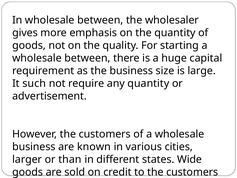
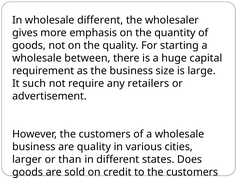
In wholesale between: between -> different (100, 20)
any quantity: quantity -> retailers (148, 83)
are known: known -> quality (94, 146)
Wide: Wide -> Does (190, 159)
